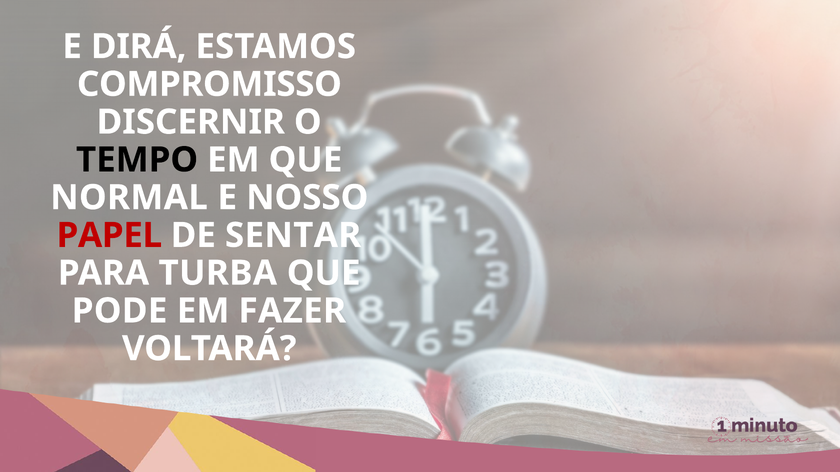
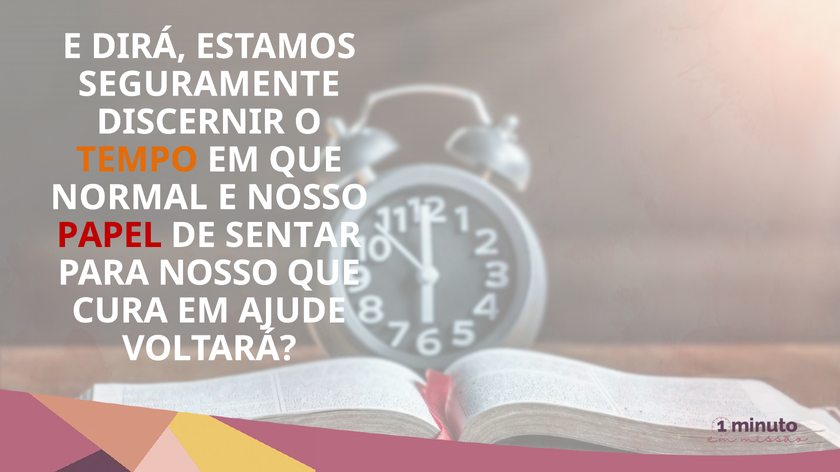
COMPROMISSO: COMPROMISSO -> SEGURAMENTE (209, 84)
TEMPO colour: black -> orange (137, 160)
PARA TURBA: TURBA -> NOSSO (218, 273)
PODE: PODE -> CURA (120, 311)
FAZER: FAZER -> AJUDE (292, 311)
